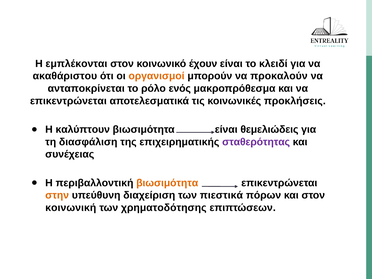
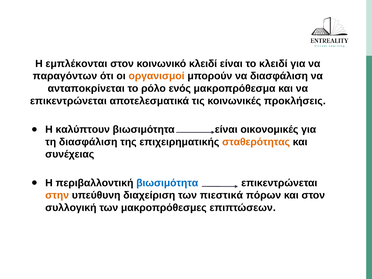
κοινωνικό έχουν: έχουν -> κλειδί (203, 64)
ακαθάριστου: ακαθάριστου -> παραγόντων (65, 76)
να προκαλούν: προκαλούν -> διασφάλιση (279, 76)
θεμελιώδεις: θεμελιώδεις -> οικονομικές (269, 129)
σταθερότητας colour: purple -> orange (256, 142)
βιωσιμότητα colour: orange -> blue (167, 183)
κοινωνική: κοινωνική -> συλλογική (71, 208)
χρηματοδότησης: χρηματοδότησης -> μακροπρόθεσμες (164, 208)
